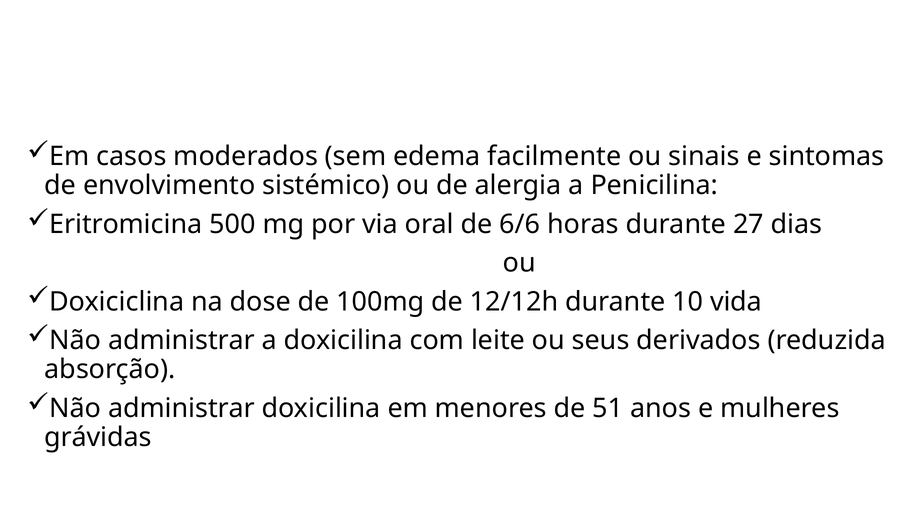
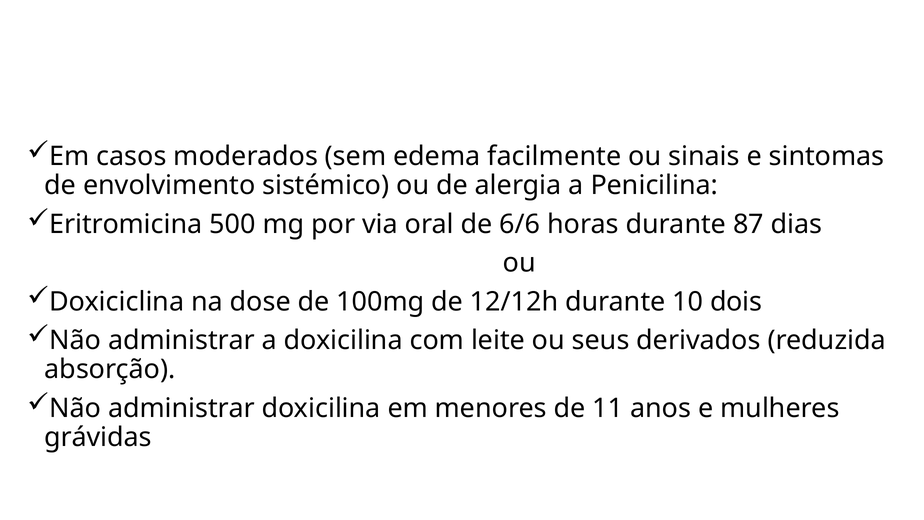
27: 27 -> 87 (748, 224)
vida: vida -> dois (736, 302)
51: 51 -> 11 (608, 408)
